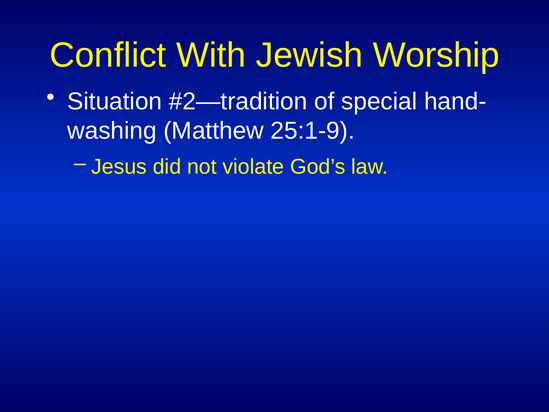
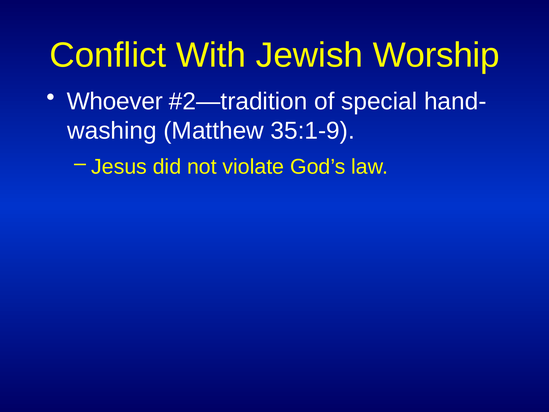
Situation: Situation -> Whoever (115, 101)
25:1-9: 25:1-9 -> 35:1-9 (313, 131)
